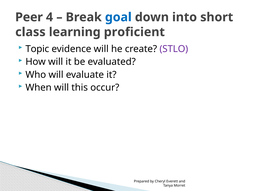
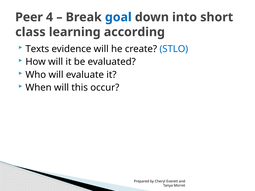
proficient: proficient -> according (134, 32)
Topic: Topic -> Texts (37, 49)
STLO colour: purple -> blue (174, 49)
